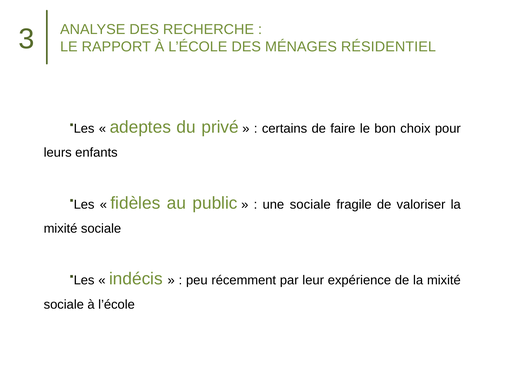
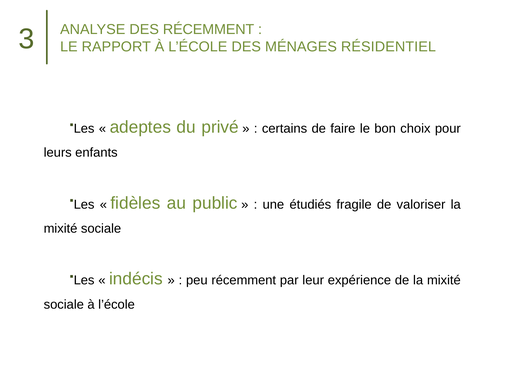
DES RECHERCHE: RECHERCHE -> RÉCEMMENT (209, 29)
une sociale: sociale -> étudiés (310, 204)
